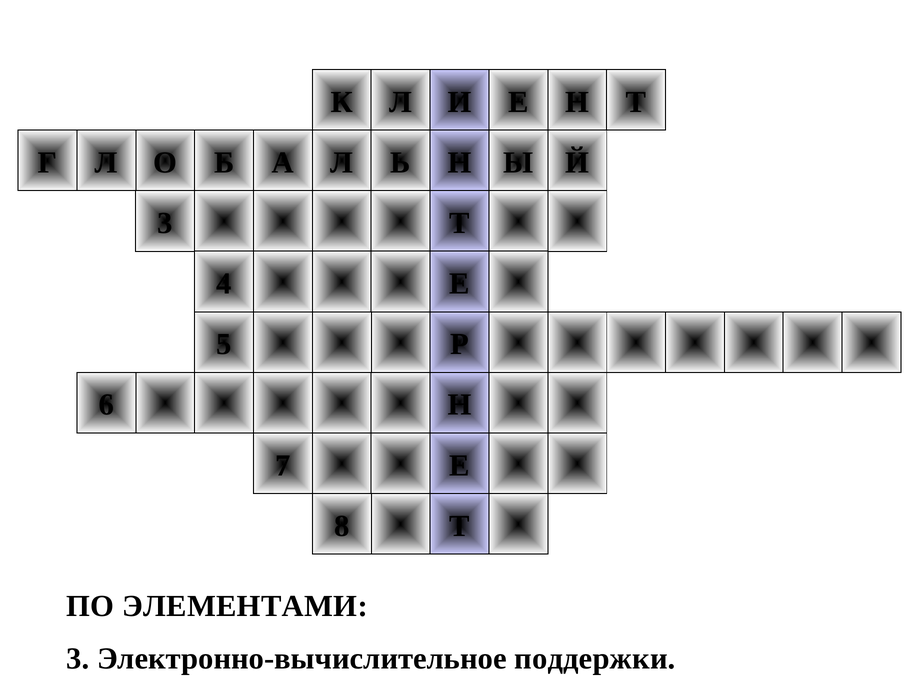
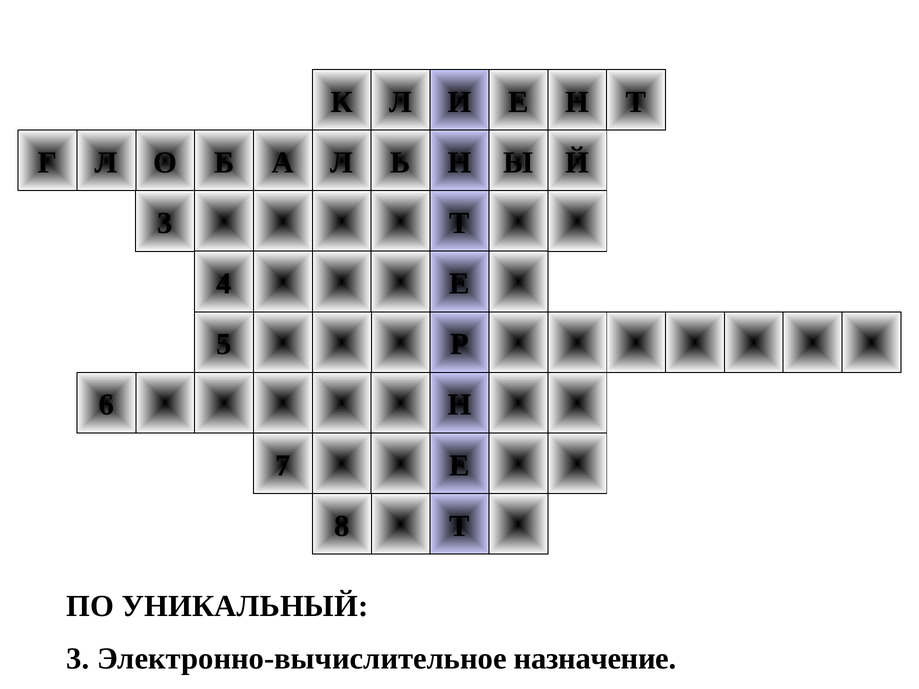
ЭЛЕМЕНТАМИ: ЭЛЕМЕНТАМИ -> УНИКАЛЬНЫЙ (245, 607)
поддержки: поддержки -> назначение (595, 659)
